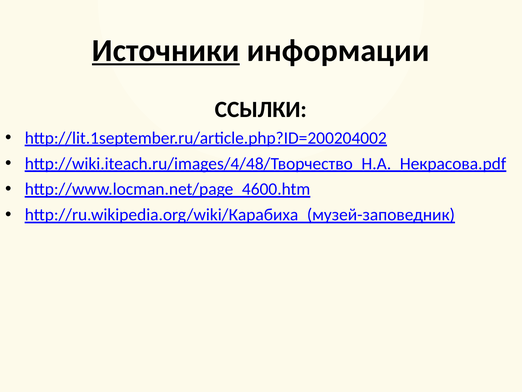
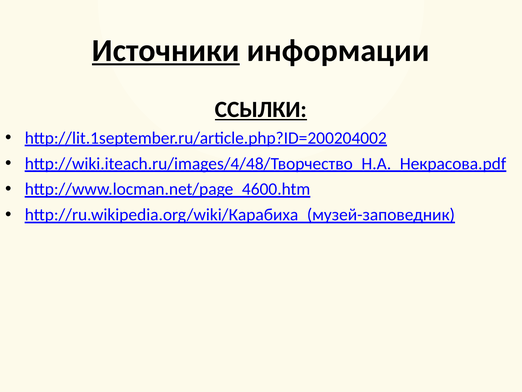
ССЫЛКИ underline: none -> present (261, 110)
